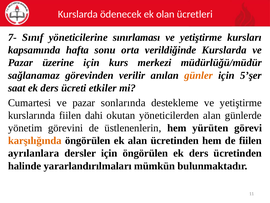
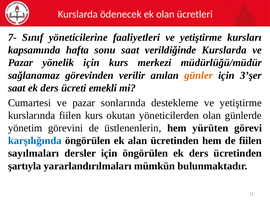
sınırlaması: sınırlaması -> faaliyetleri (137, 37)
sonu orta: orta -> saat (130, 50)
üzerine: üzerine -> yönelik (58, 63)
5’şer: 5’şer -> 3’şer (251, 75)
etkiler: etkiler -> emekli (103, 88)
fiilen dahi: dahi -> kurs (94, 115)
yöneticilerden alan: alan -> olan (212, 115)
karşılığında colour: orange -> blue (35, 140)
ayrılanlara: ayrılanlara -> sayılmaları (34, 153)
halinde: halinde -> şartıyla (25, 166)
